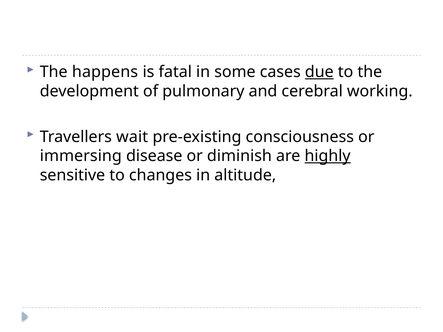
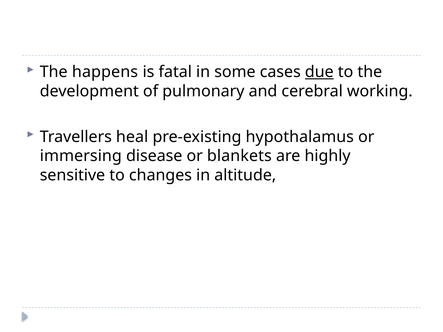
wait: wait -> heal (132, 137)
consciousness: consciousness -> hypothalamus (300, 137)
diminish: diminish -> blankets (239, 156)
highly underline: present -> none (328, 156)
